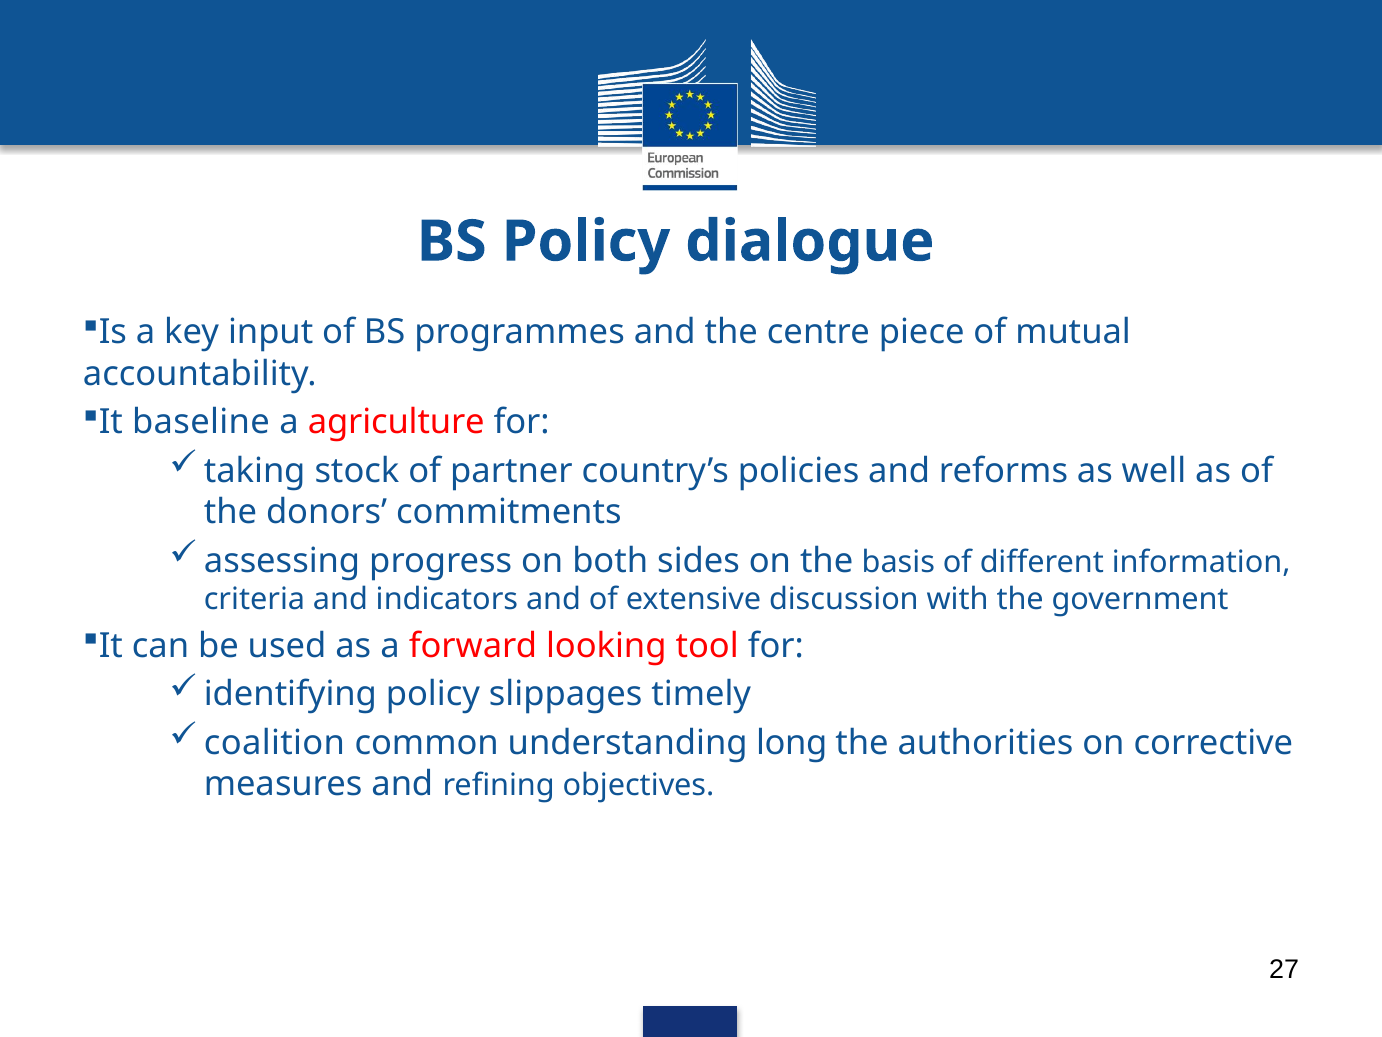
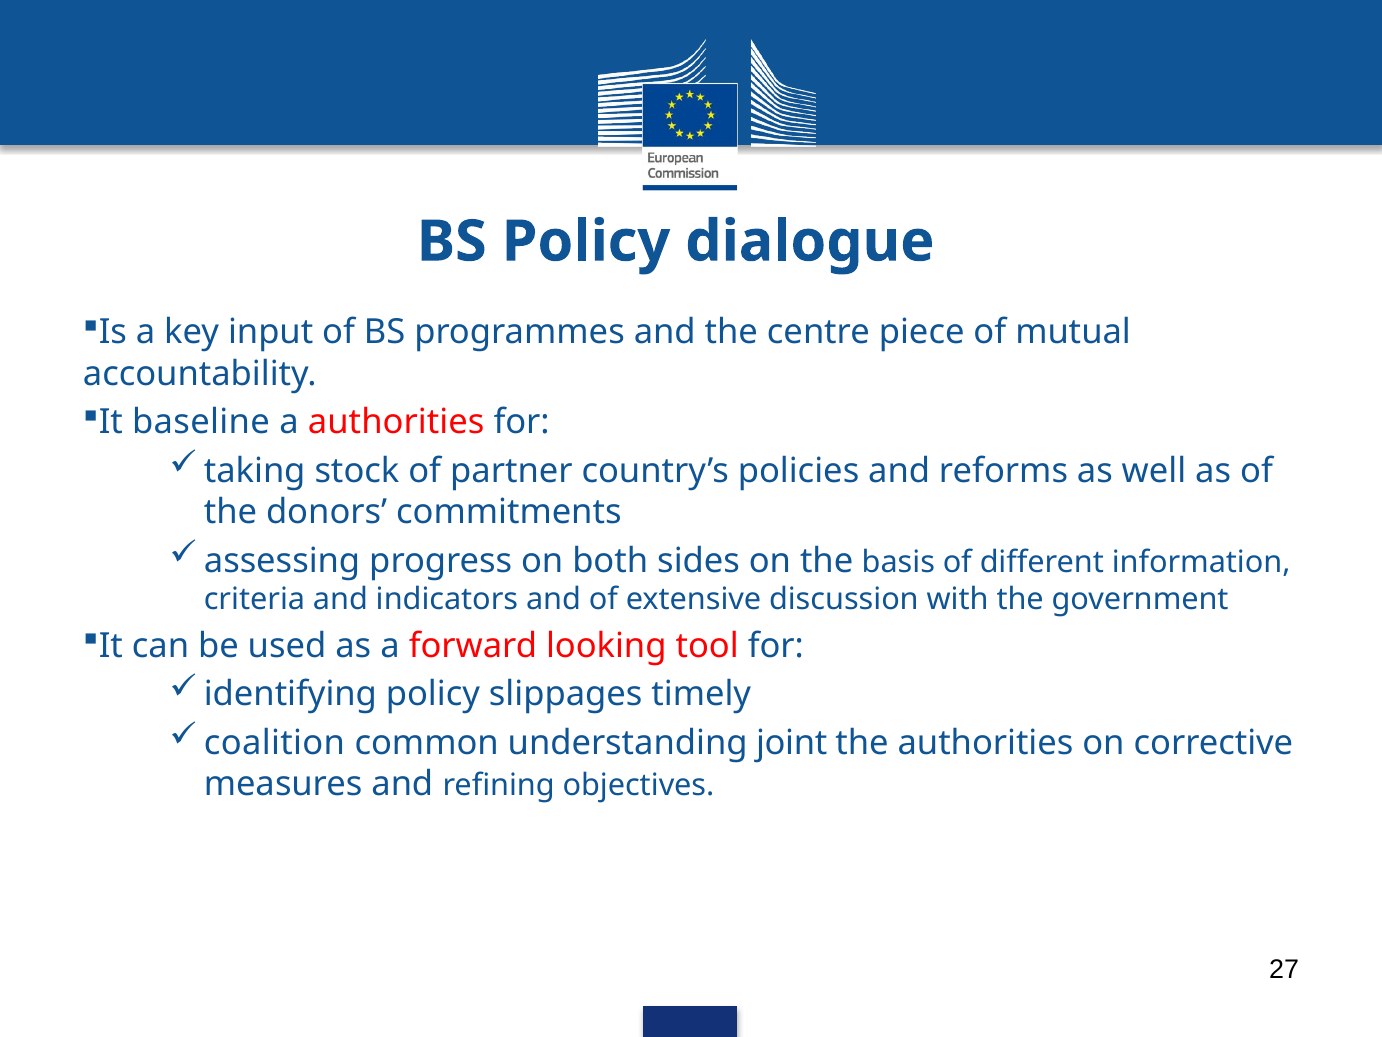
a agriculture: agriculture -> authorities (396, 422)
long: long -> joint (792, 742)
